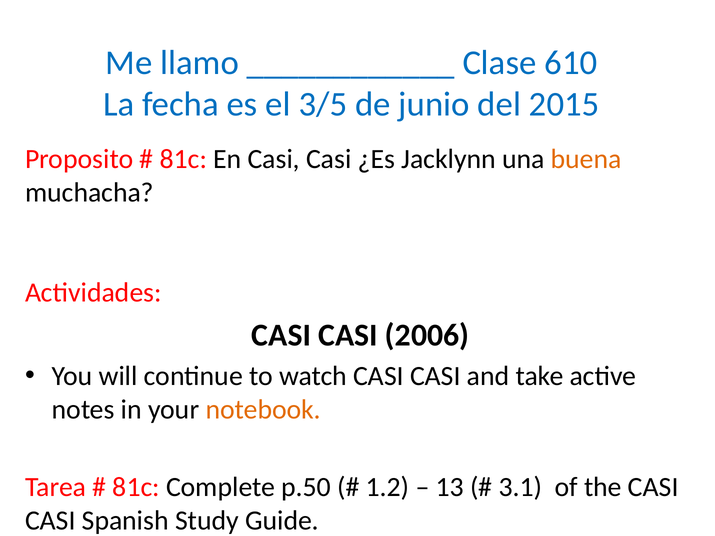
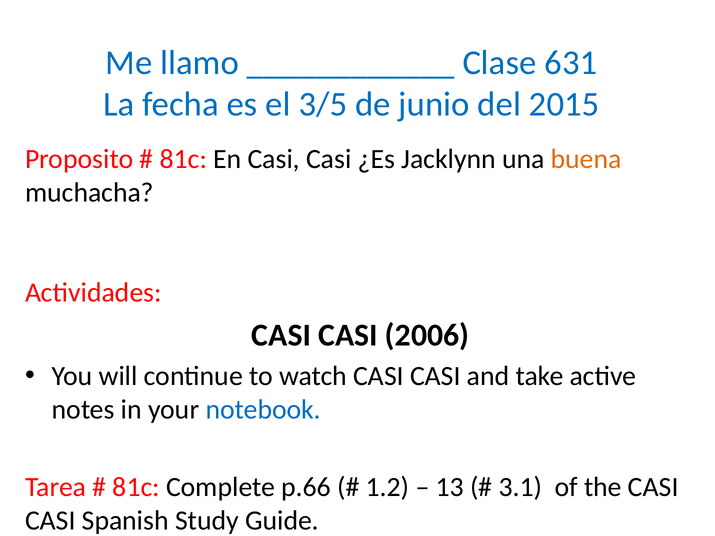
610: 610 -> 631 (571, 63)
notebook colour: orange -> blue (263, 410)
p.50: p.50 -> p.66 (306, 488)
